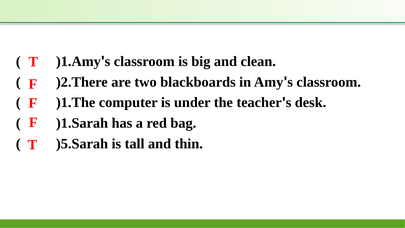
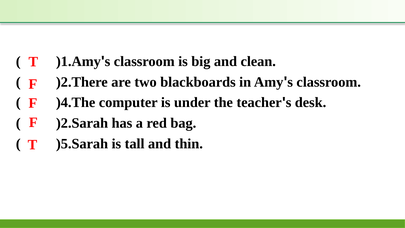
)1.The: )1.The -> )4.The (76, 102)
)1.Sarah: )1.Sarah -> )2.Sarah (82, 123)
